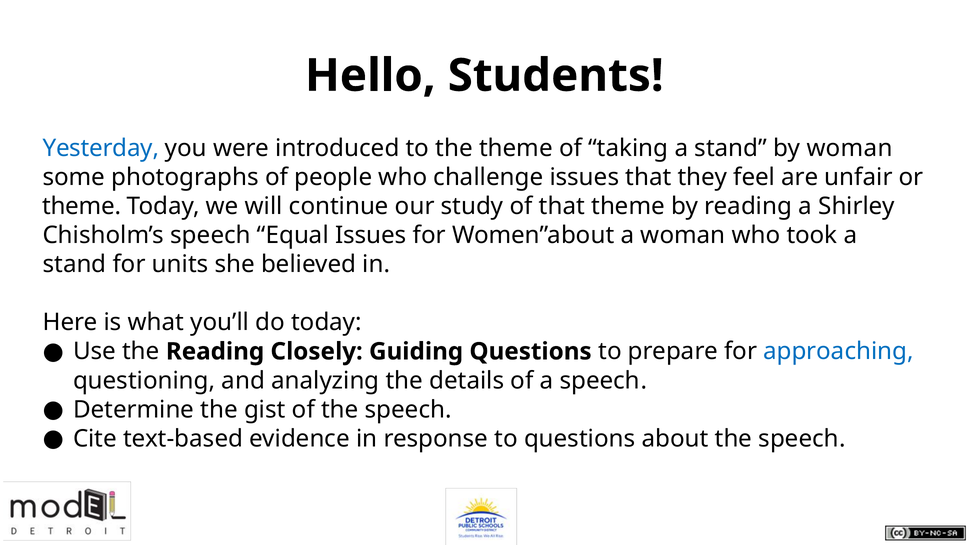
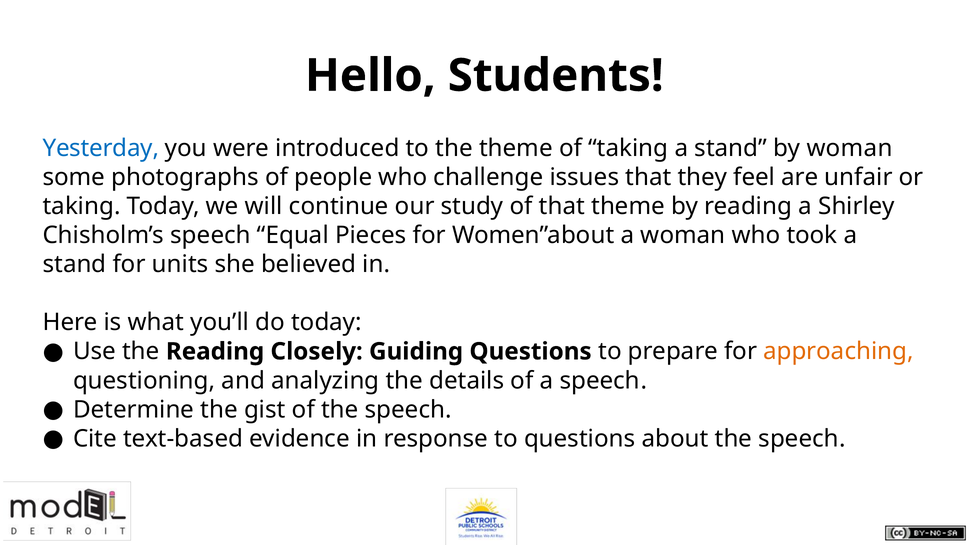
theme: theme -> taking (82, 206)
Equal Issues: Issues -> Pieces (371, 235)
approaching colour: blue -> orange (838, 352)
